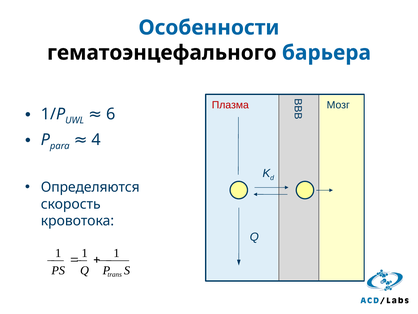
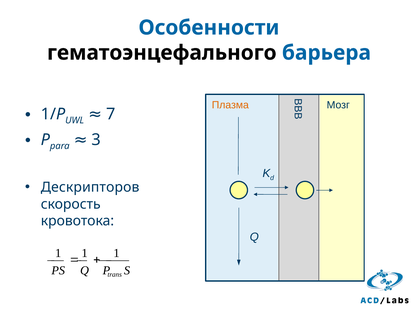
Плазма colour: red -> orange (230, 105)
6: 6 -> 7 (111, 114)
4: 4 -> 3 (96, 139)
Определяются: Определяются -> Дескрипторов (90, 187)
